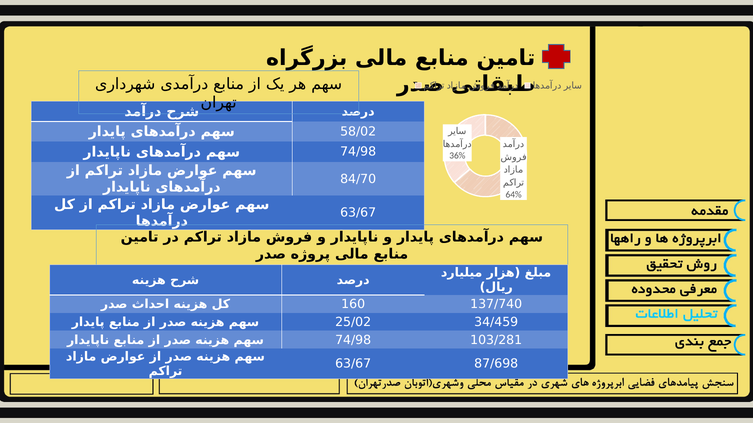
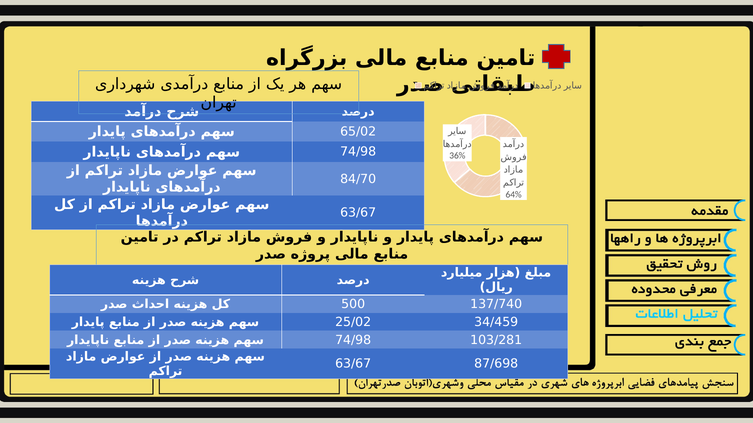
58/02: 58/02 -> 65/02 (358, 132)
160: 160 -> 500 (353, 304)
